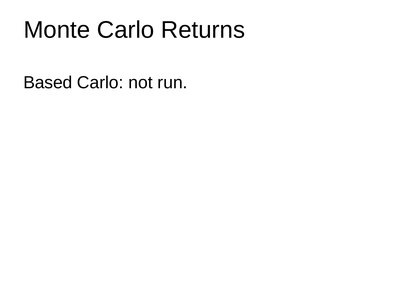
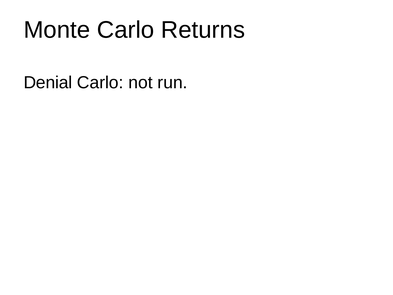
Based: Based -> Denial (48, 82)
